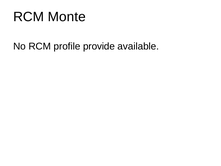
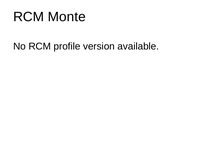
provide: provide -> version (99, 46)
